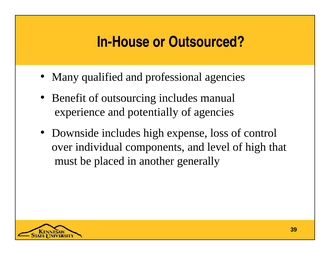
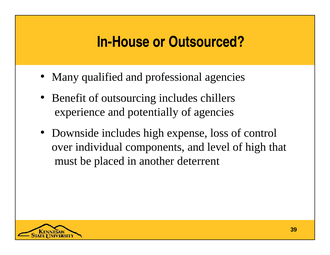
manual: manual -> chillers (218, 98)
generally: generally -> deterrent (198, 161)
